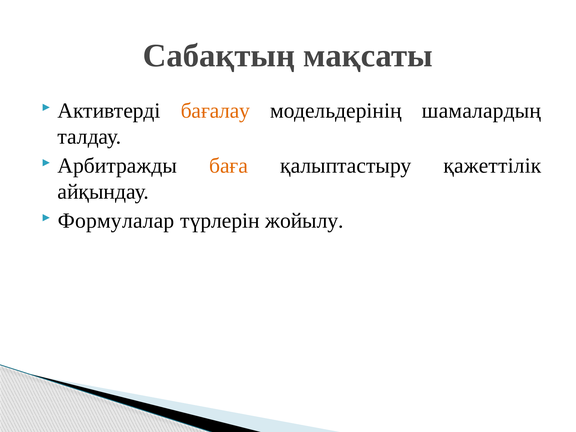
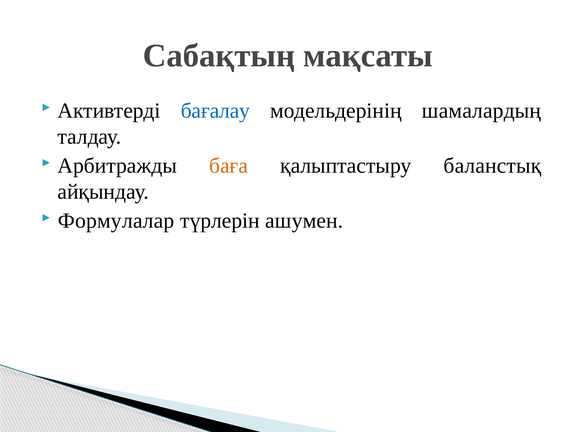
бағалау colour: orange -> blue (215, 111)
қажеттілік: қажеттілік -> баланстық (492, 166)
жойылу: жойылу -> ашумен (304, 221)
